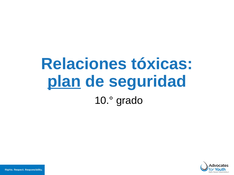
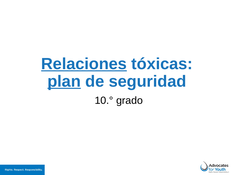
Relaciones underline: none -> present (84, 64)
